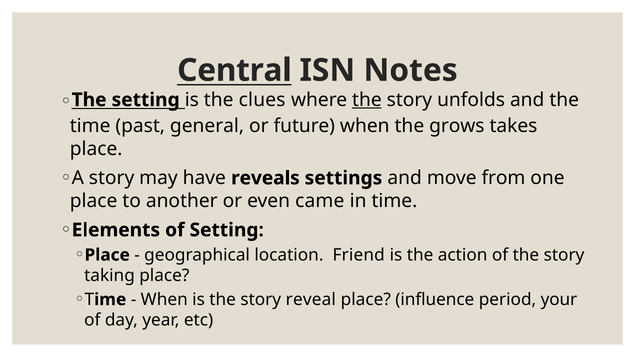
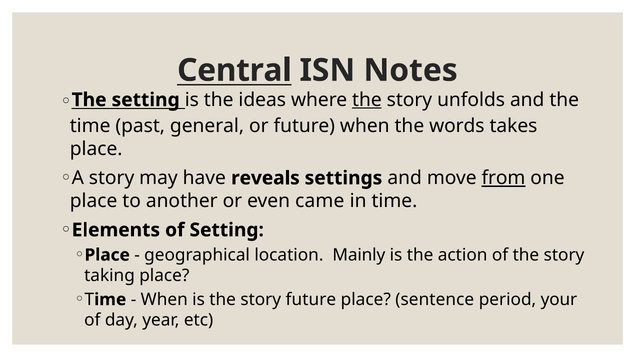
clues: clues -> ideas (262, 100)
grows: grows -> words (457, 126)
from underline: none -> present (504, 178)
Friend: Friend -> Mainly (359, 255)
story reveal: reveal -> future (311, 300)
influence: influence -> sentence (435, 300)
